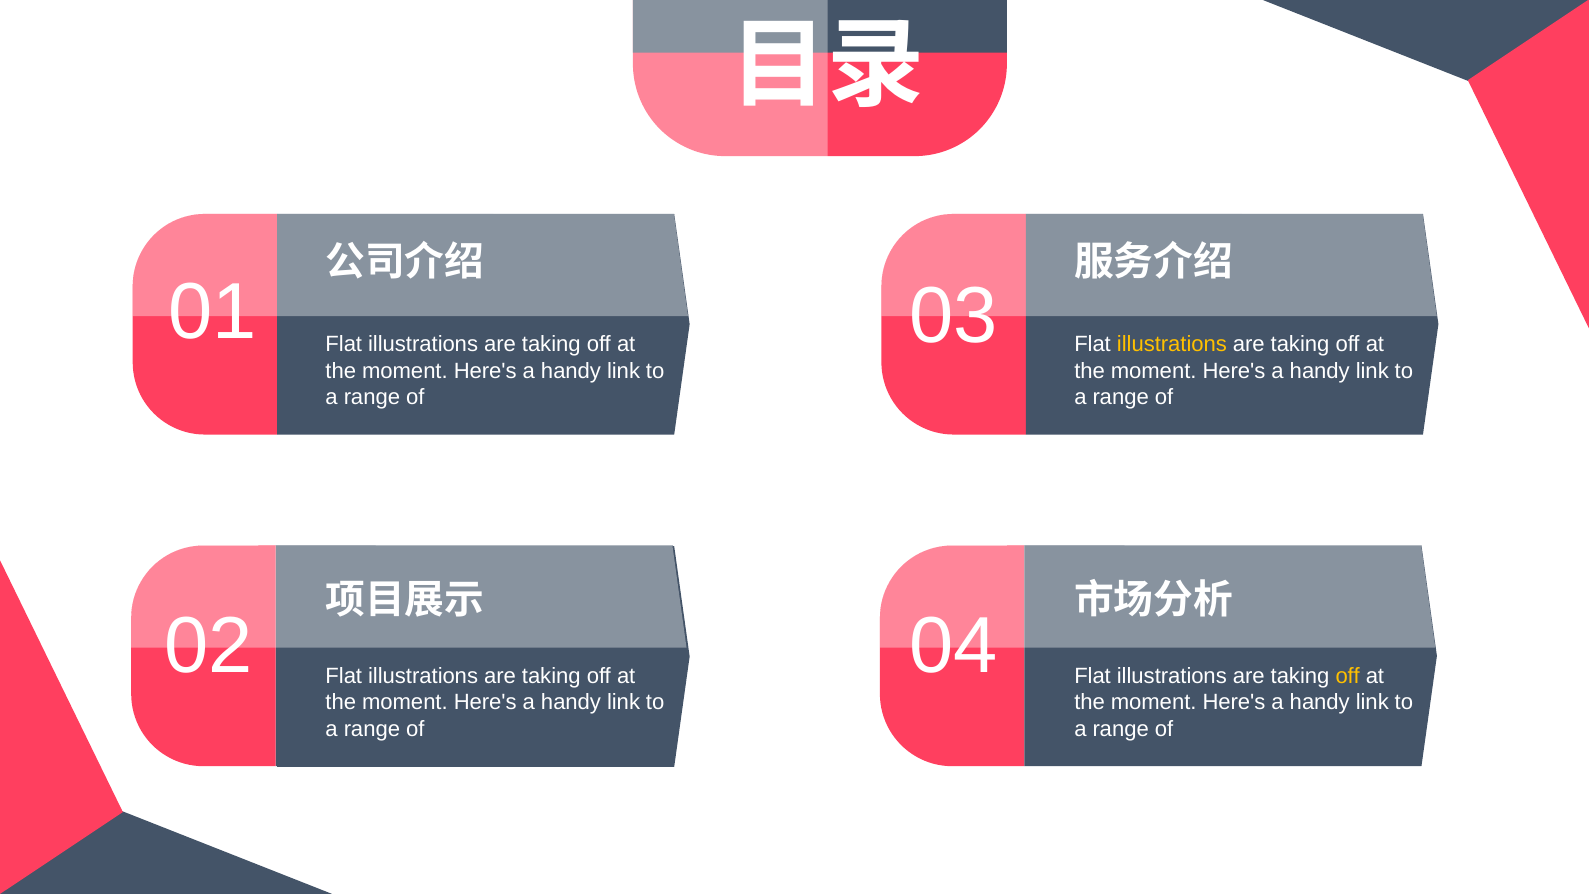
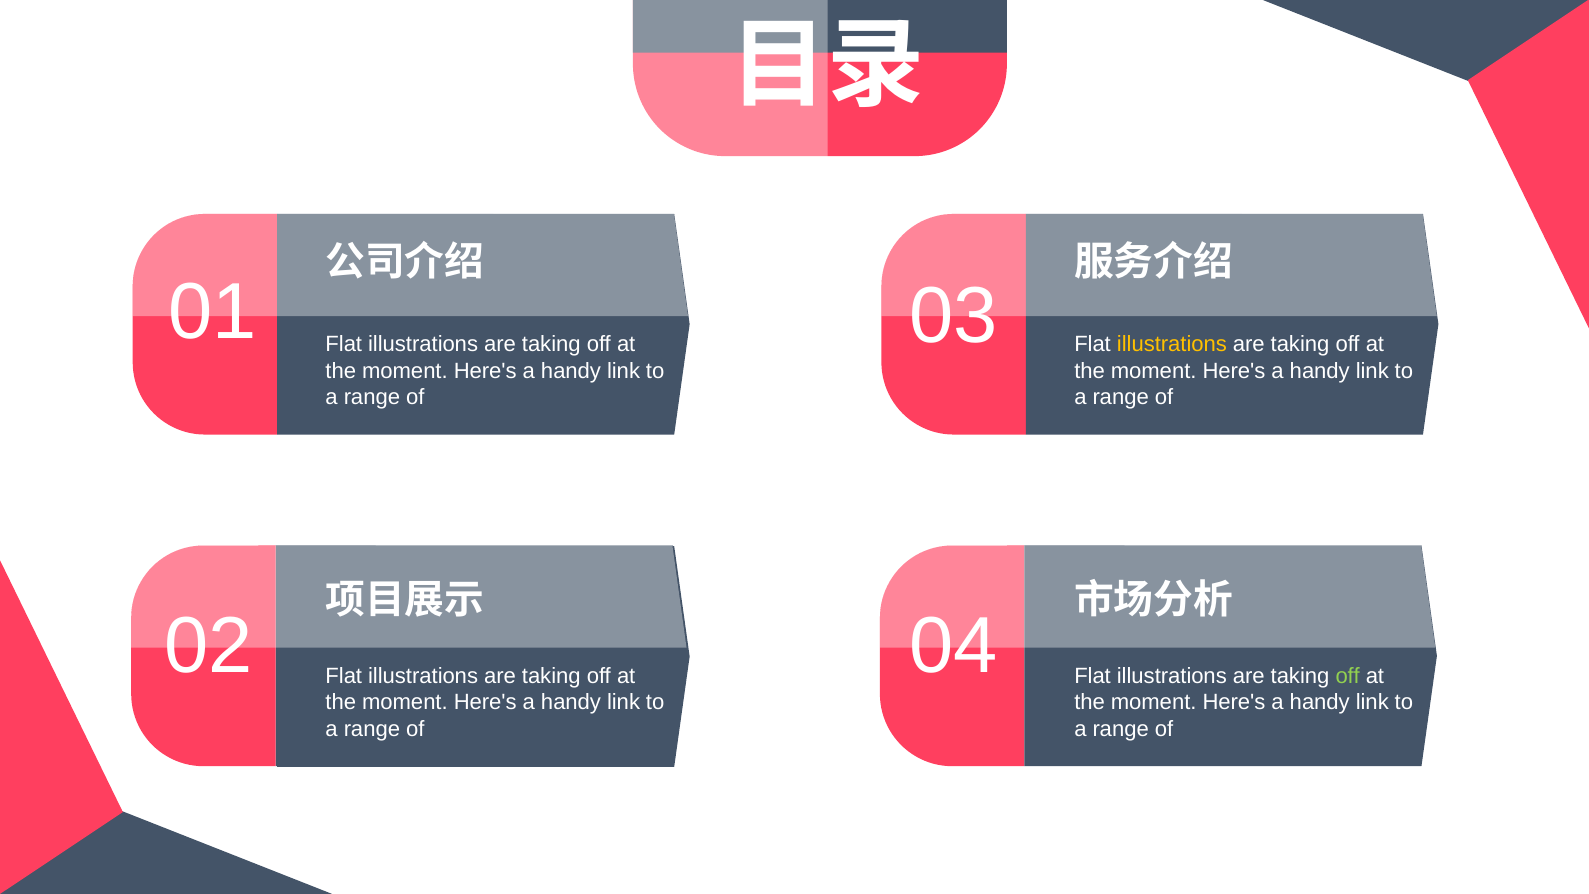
off colour: yellow -> light green (1348, 676)
